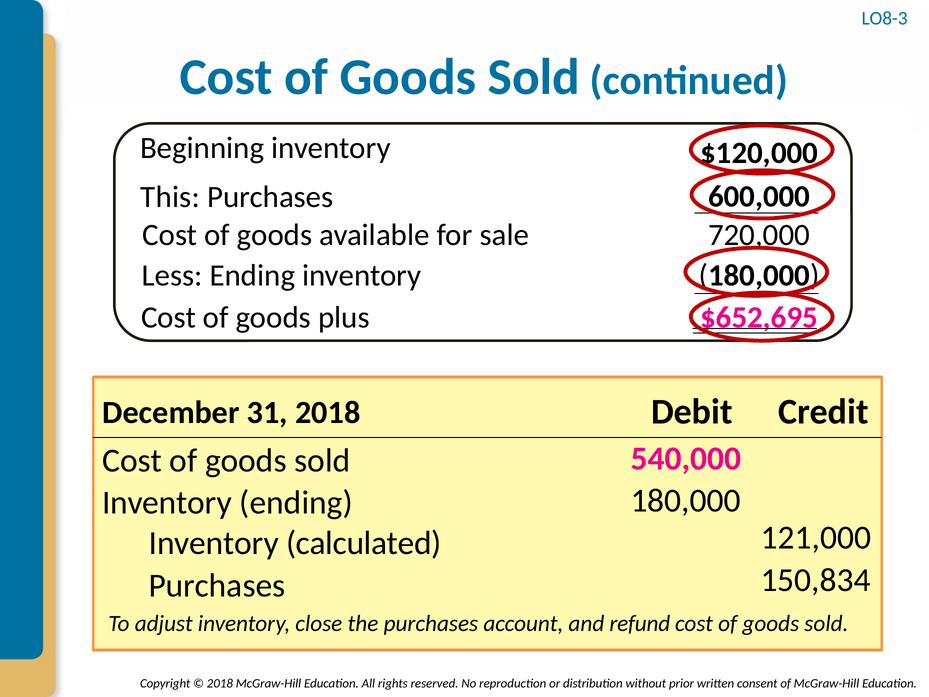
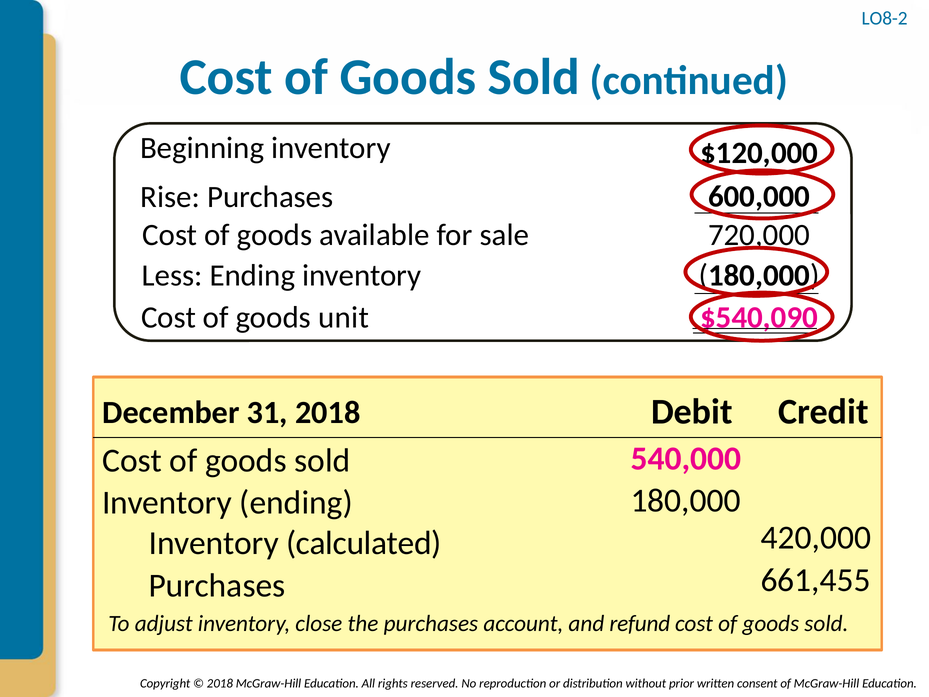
LO8-3: LO8-3 -> LO8-2 (885, 18)
This: This -> Rise (170, 197)
plus: plus -> unit (344, 317)
$652,695: $652,695 -> $540,090 (759, 317)
121,000: 121,000 -> 420,000 (816, 538)
150,834: 150,834 -> 661,455 (816, 580)
